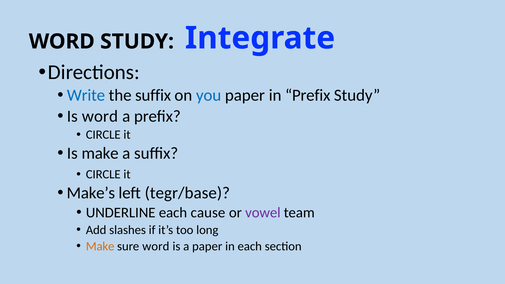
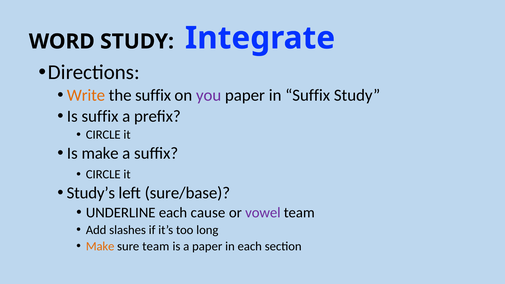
Write colour: blue -> orange (86, 95)
you colour: blue -> purple (209, 95)
in Prefix: Prefix -> Suffix (308, 95)
Is word: word -> suffix (100, 116)
Make’s: Make’s -> Study’s (91, 193)
tegr/base: tegr/base -> sure/base (187, 193)
sure word: word -> team (156, 246)
